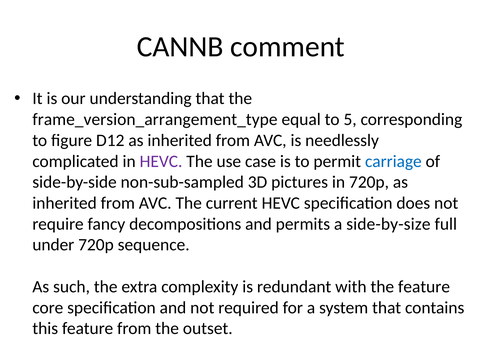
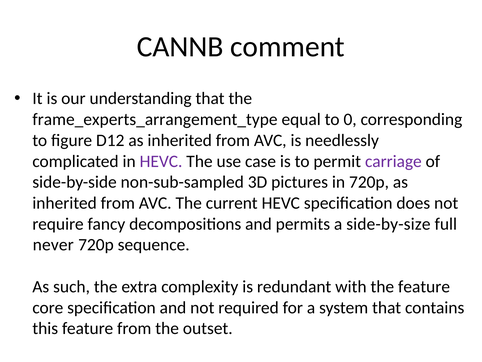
frame_version_arrangement_type: frame_version_arrangement_type -> frame_experts_arrangement_type (155, 119)
5: 5 -> 0 (350, 119)
carriage colour: blue -> purple (393, 161)
under: under -> never (53, 245)
